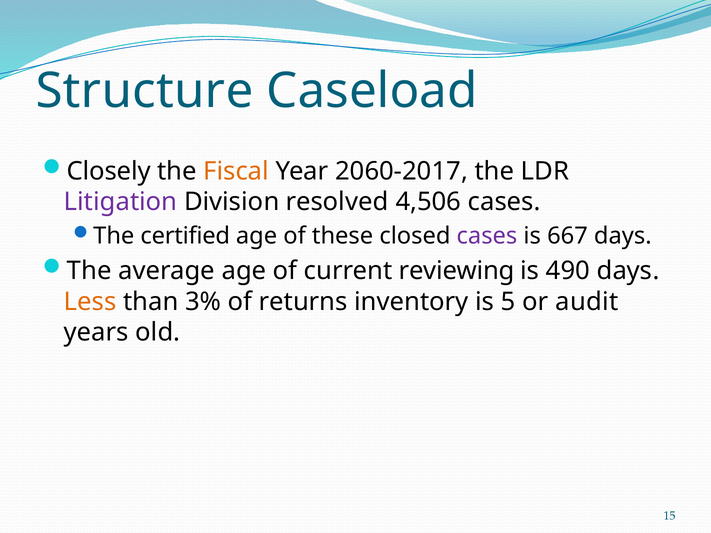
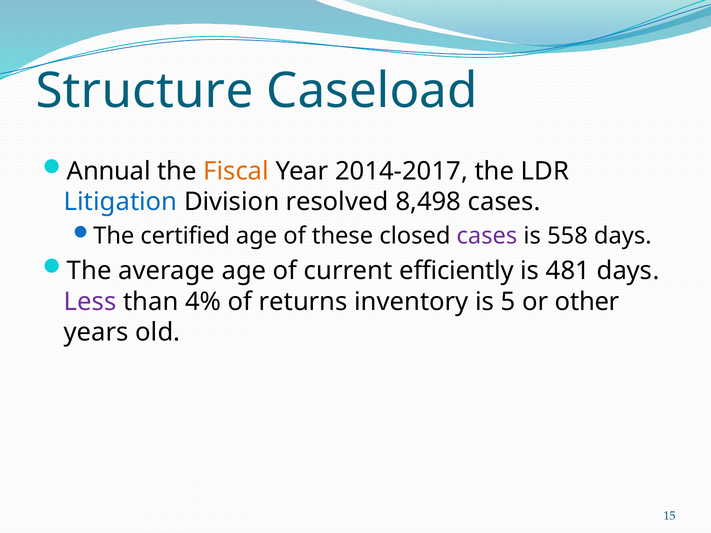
Closely: Closely -> Annual (109, 171)
2060-2017: 2060-2017 -> 2014-2017 (402, 171)
Litigation colour: purple -> blue (121, 202)
4,506: 4,506 -> 8,498 (428, 202)
667: 667 -> 558 (568, 236)
reviewing: reviewing -> efficiently (457, 271)
490: 490 -> 481 (568, 271)
Less colour: orange -> purple (90, 302)
3%: 3% -> 4% (203, 302)
audit: audit -> other (587, 302)
